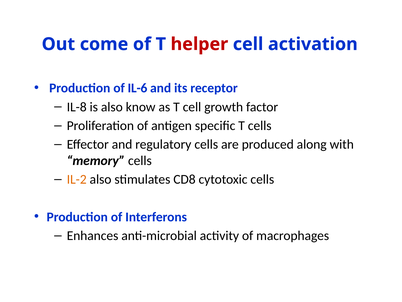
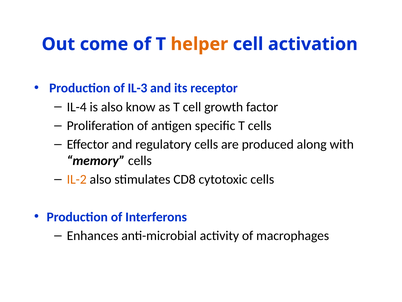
helper colour: red -> orange (199, 44)
IL-6: IL-6 -> IL-3 (137, 88)
IL-8: IL-8 -> IL-4 (77, 107)
